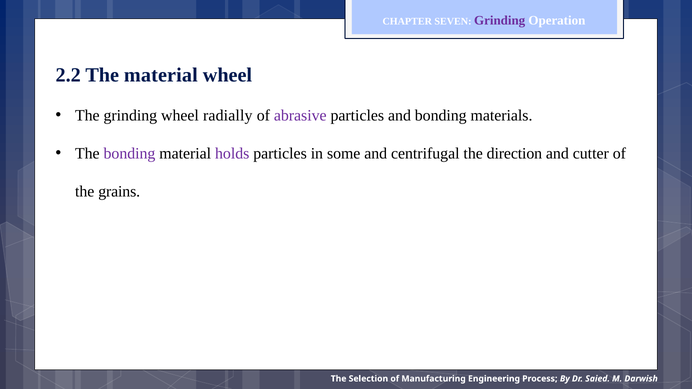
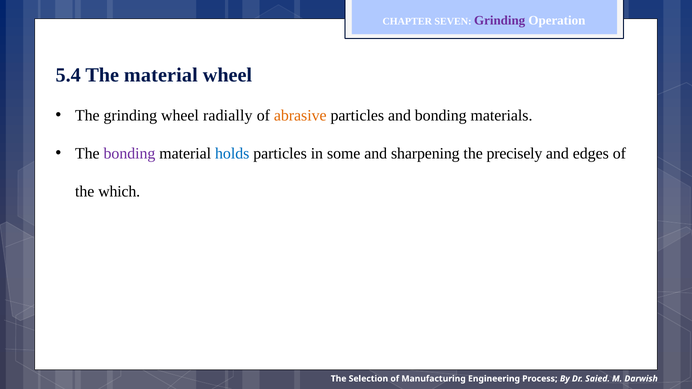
2.2: 2.2 -> 5.4 (68, 75)
abrasive colour: purple -> orange (300, 115)
holds colour: purple -> blue (232, 153)
centrifugal: centrifugal -> sharpening (425, 153)
direction: direction -> precisely (514, 153)
cutter: cutter -> edges (591, 153)
grains: grains -> which (119, 191)
